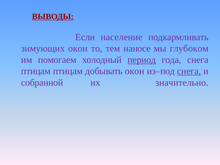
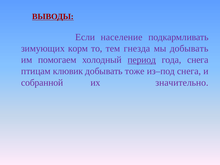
зимующих окон: окон -> корм (78, 49)
наносе: наносе -> гнезда (137, 49)
мы глубоком: глубоком -> добывать (189, 49)
птицам птицам: птицам -> клювик (68, 71)
добывать окон: окон -> тоже (135, 71)
снега underline: present -> none (189, 71)
